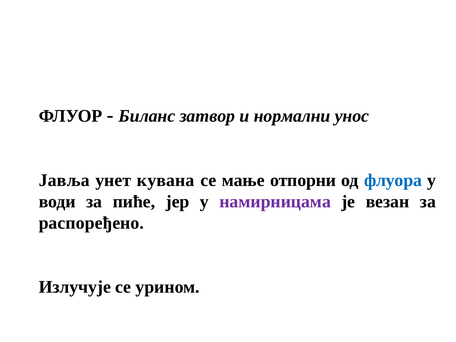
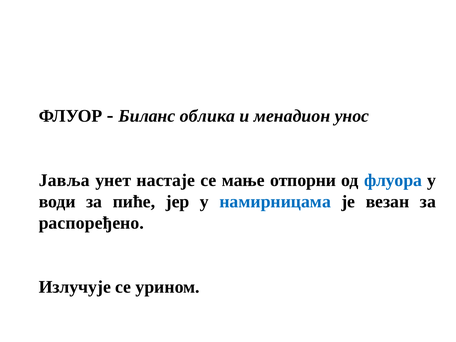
затвор: затвор -> облика (207, 116)
нормални: нормални -> менадион (292, 116)
кувана: кувана -> настаје (166, 180)
намирницама colour: purple -> blue (275, 202)
